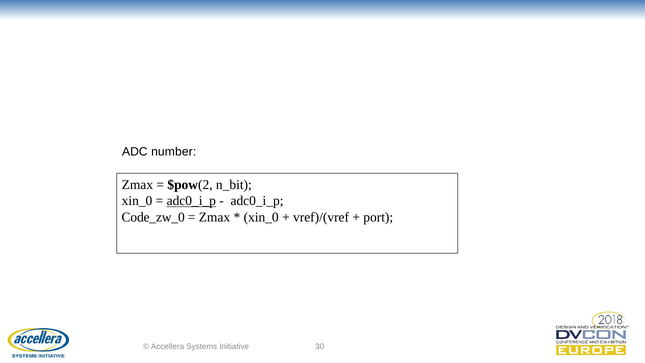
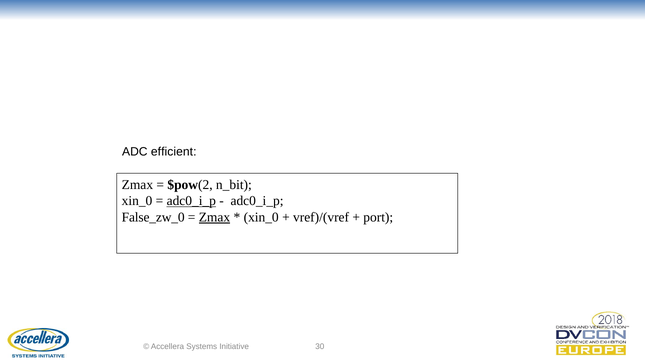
number: number -> efficient (174, 152)
Code_zw_0: Code_zw_0 -> False_zw_0 (153, 217)
Zmax underline: none -> present (214, 217)
